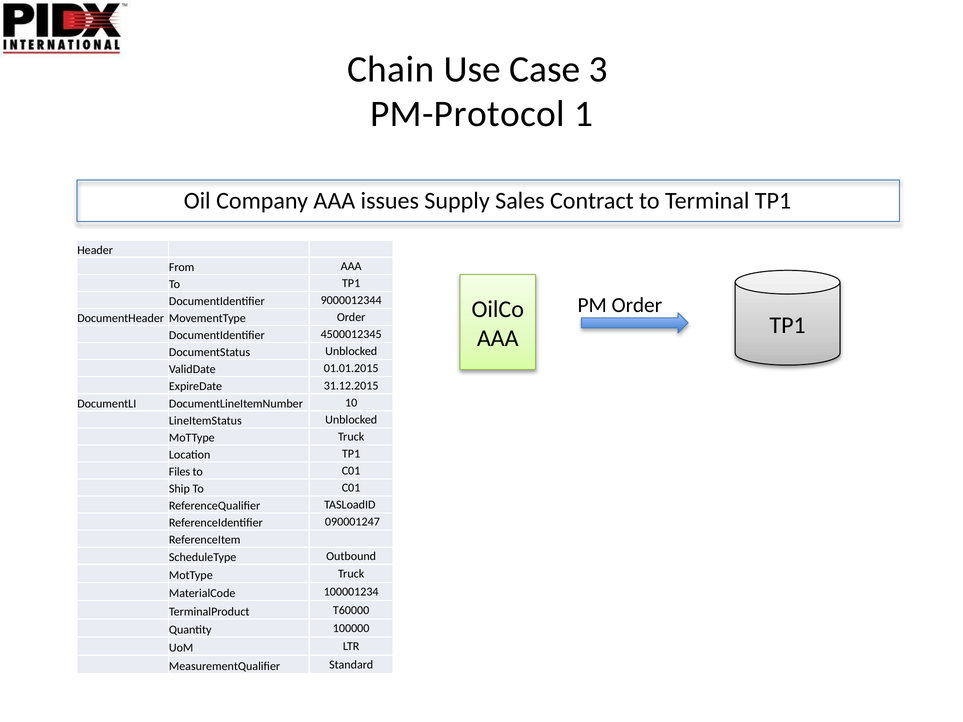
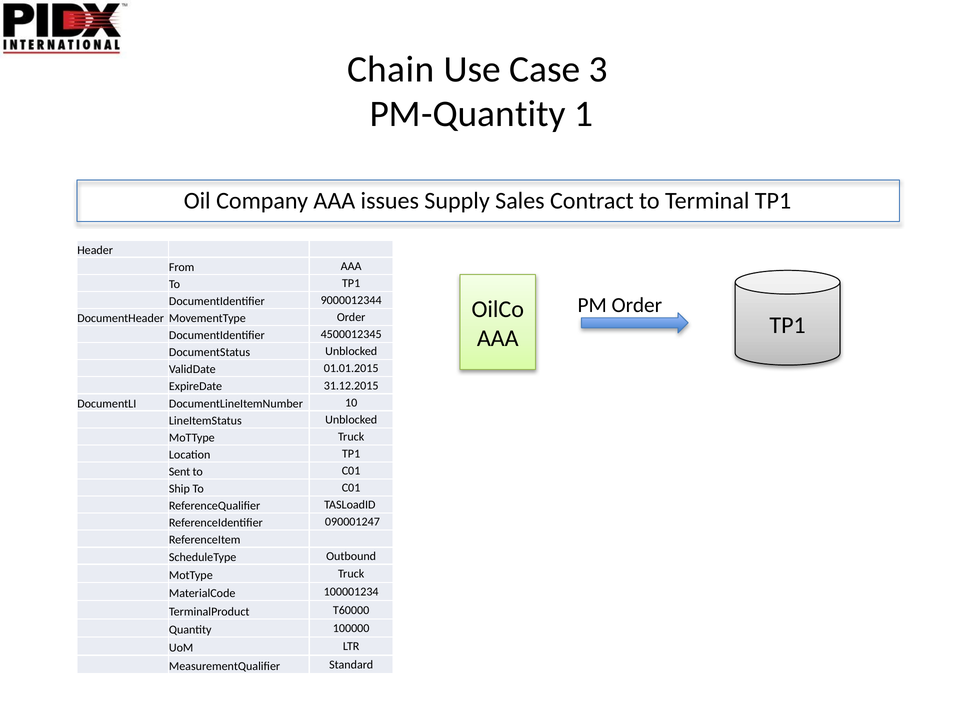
PM-Protocol: PM-Protocol -> PM-Quantity (468, 114)
Files: Files -> Sent (180, 472)
